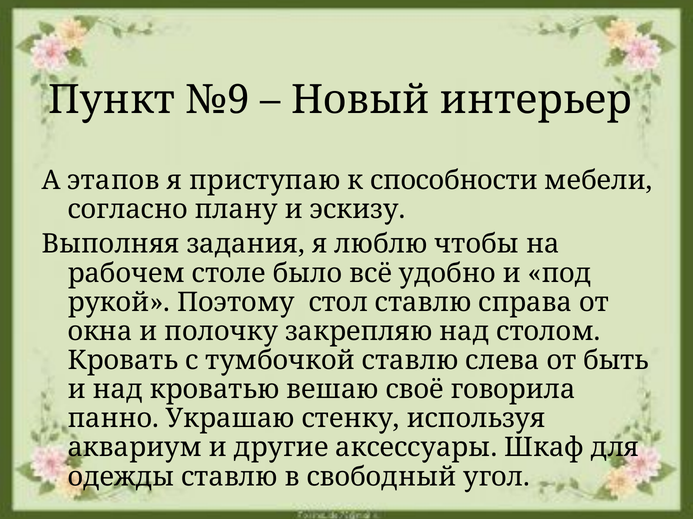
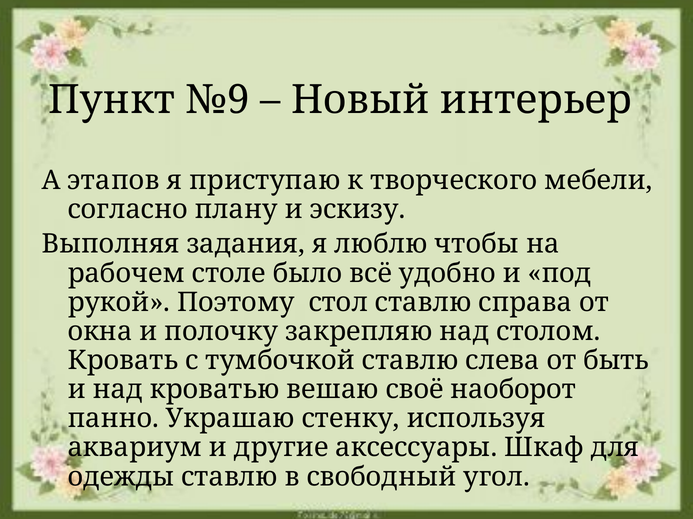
способности: способности -> творческого (454, 181)
говорила: говорила -> наоборот (513, 390)
